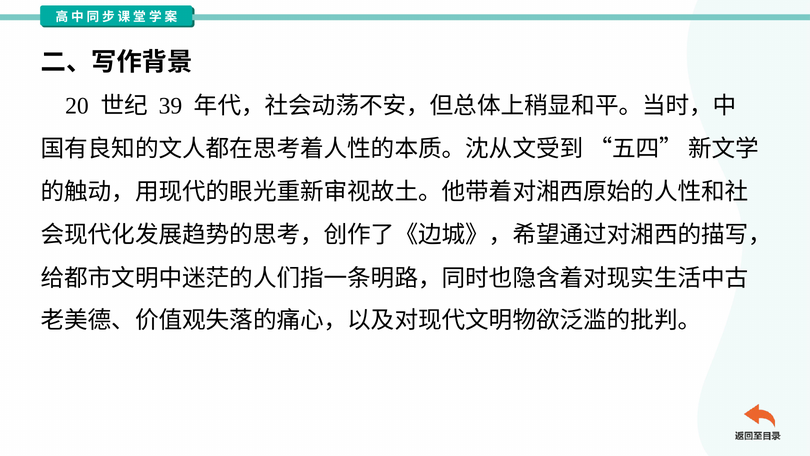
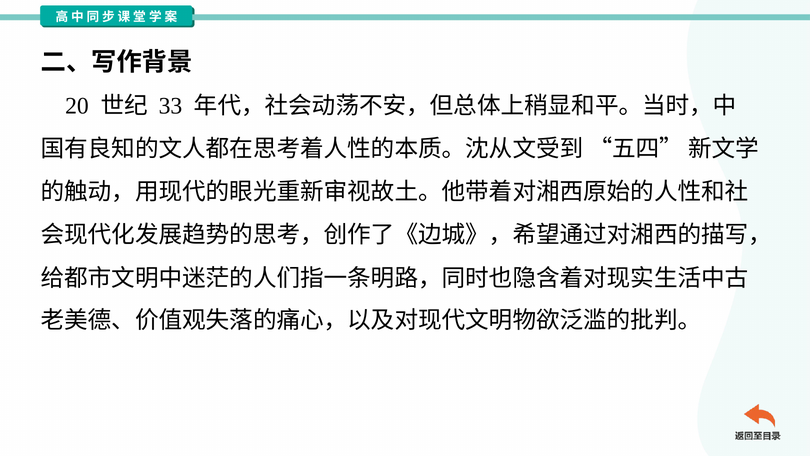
39: 39 -> 33 (170, 106)
